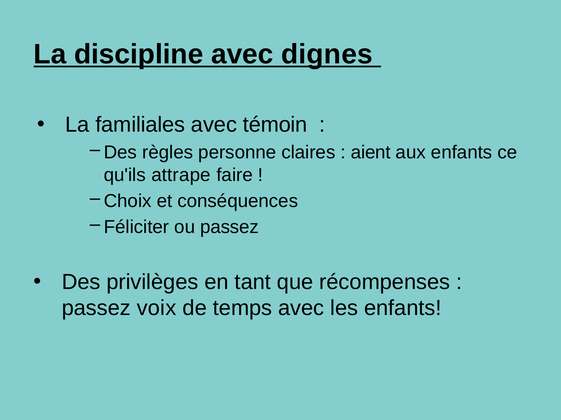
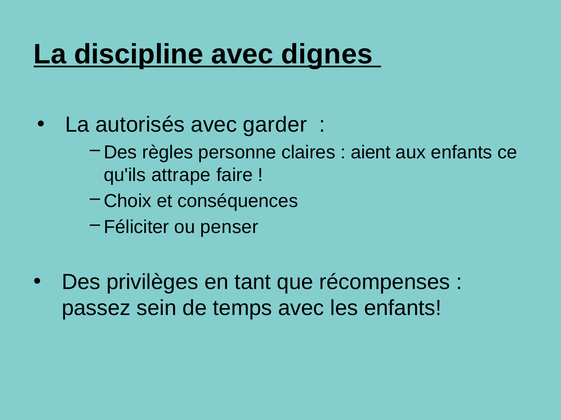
familiales: familiales -> autorisés (140, 125)
témoin: témoin -> garder (275, 125)
ou passez: passez -> penser (229, 228)
voix: voix -> sein (157, 309)
